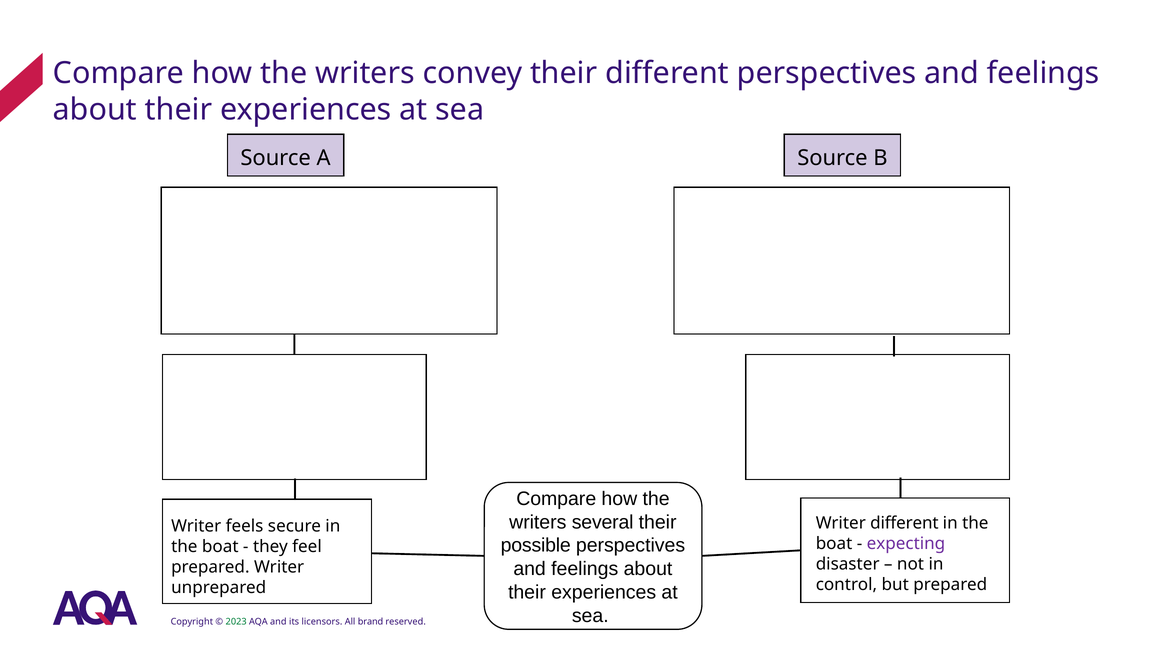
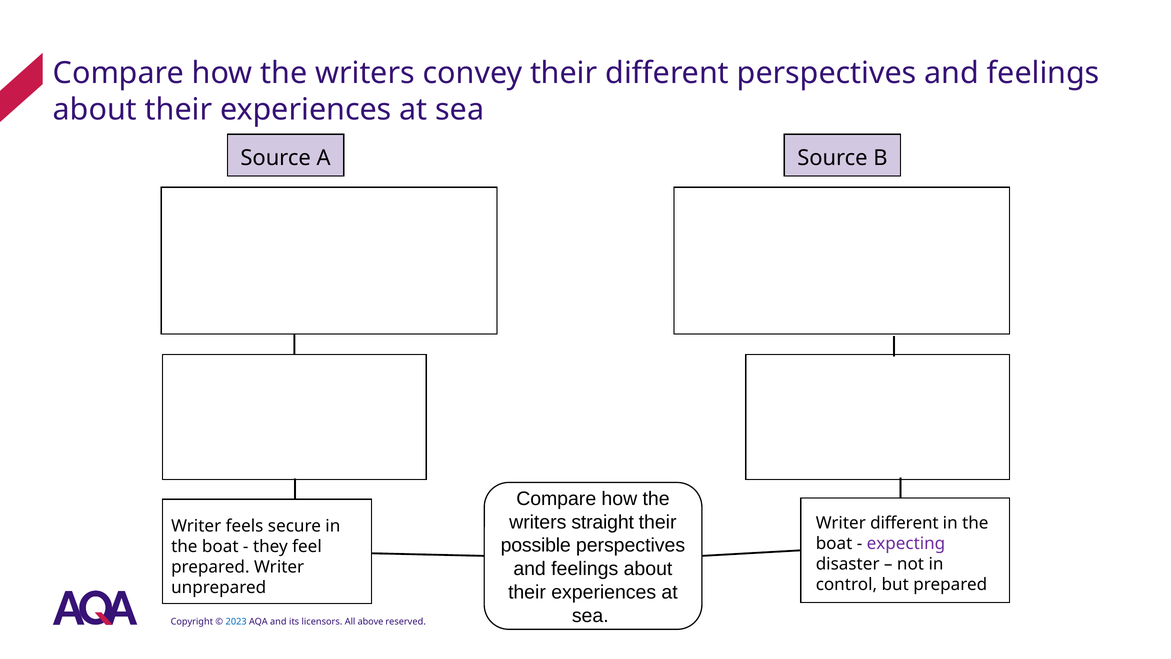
several: several -> straight (603, 522)
2023 colour: green -> blue (236, 621)
brand: brand -> above (371, 621)
